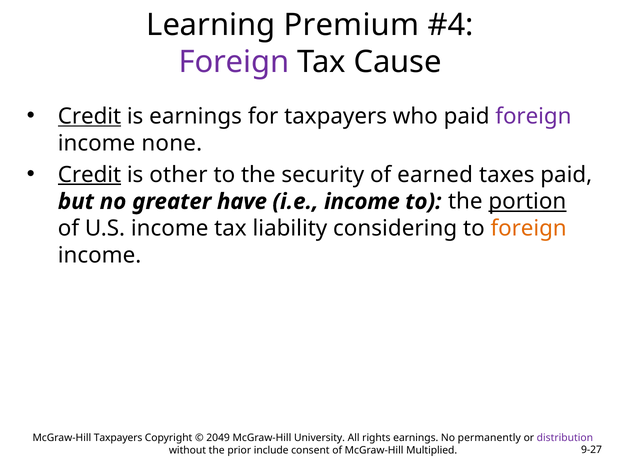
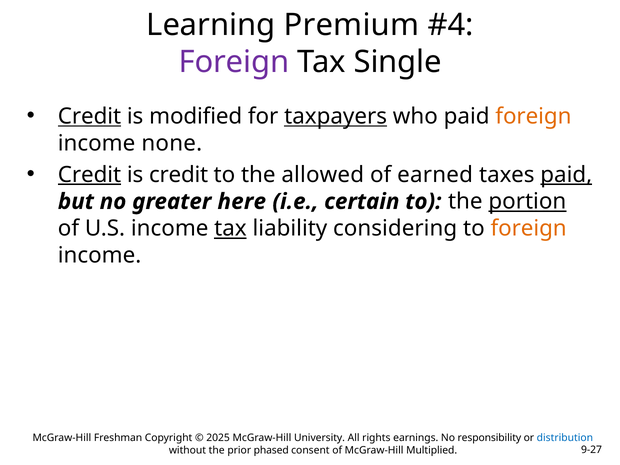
Cause: Cause -> Single (398, 62)
is earnings: earnings -> modified (196, 116)
taxpayers underline: none -> present (336, 116)
foreign colour: purple -> orange (533, 116)
is other: other -> credit (179, 175)
security: security -> allowed (323, 175)
paid underline: none -> present (566, 175)
have: have -> here (242, 202)
i.e income: income -> certain (362, 202)
tax underline: none -> present (230, 228)
McGraw-Hill Taxpayers: Taxpayers -> Freshman (118, 438)
2049: 2049 -> 2025 (218, 438)
permanently: permanently -> responsibility (489, 438)
distribution colour: purple -> blue (565, 438)
include: include -> phased (271, 450)
